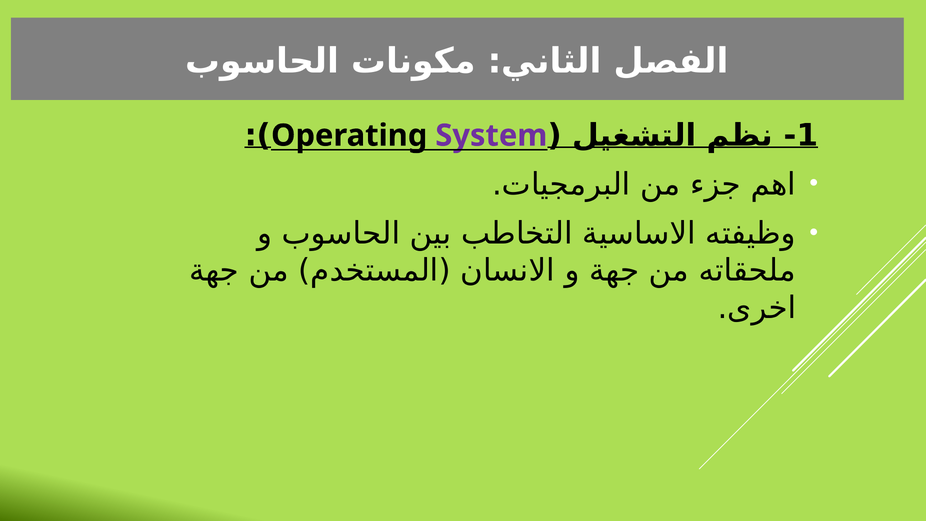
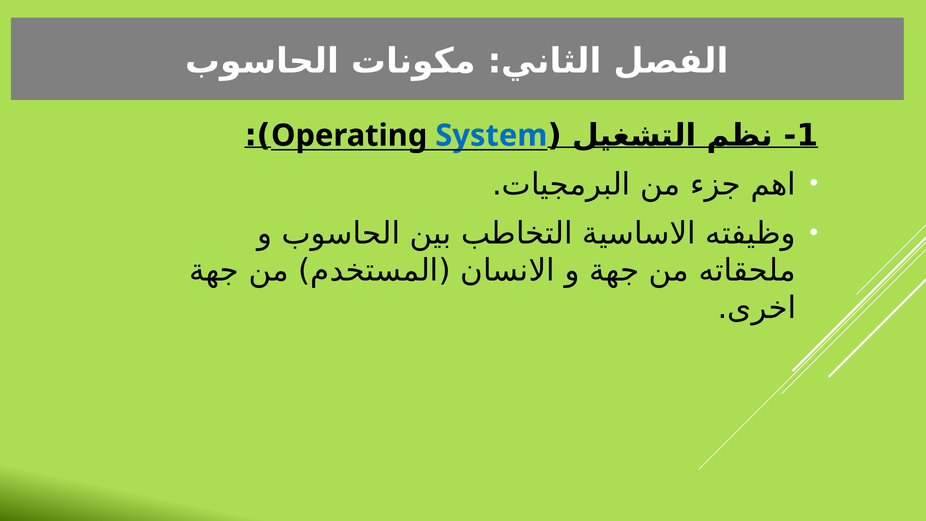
System colour: purple -> blue (491, 135)
